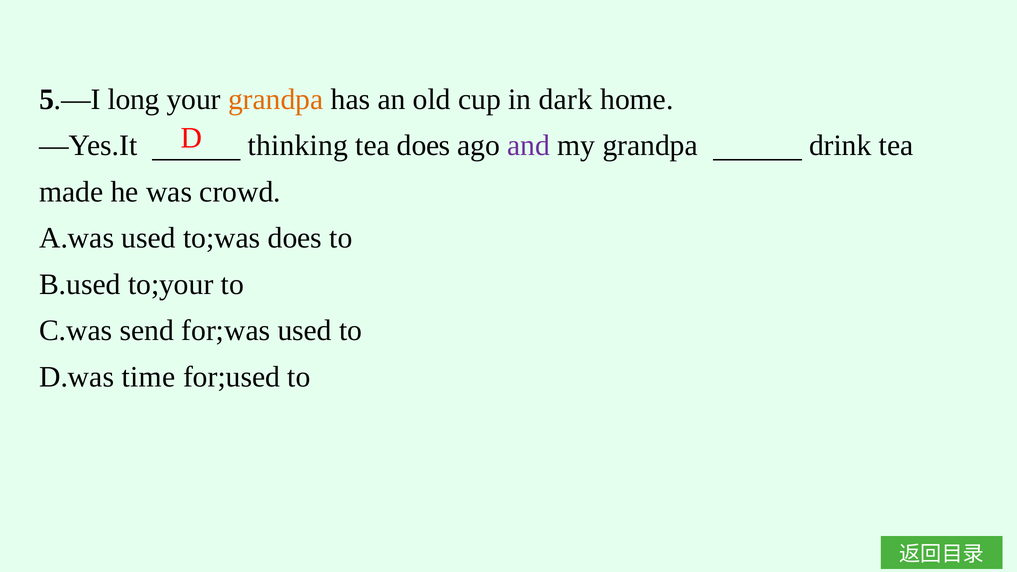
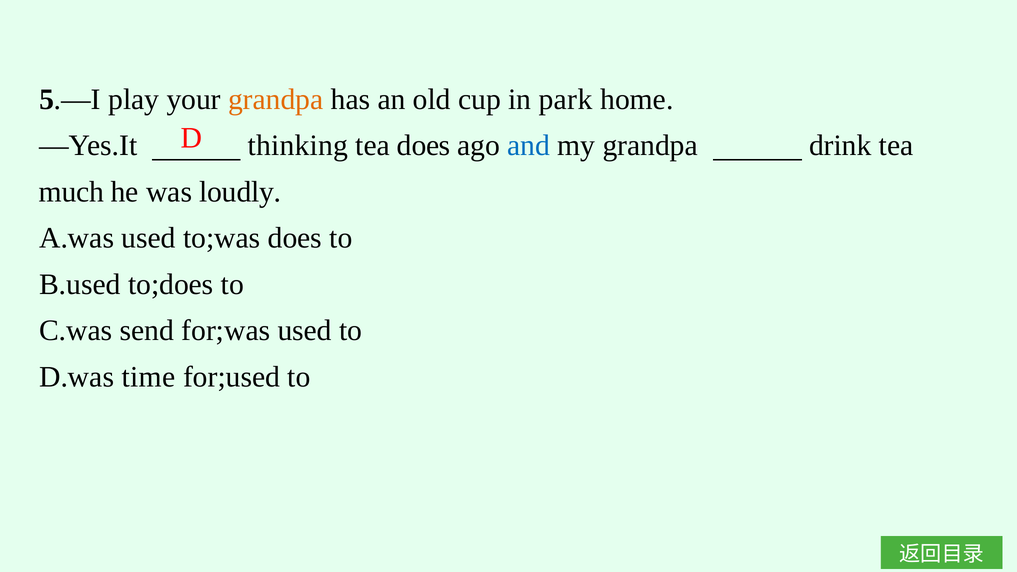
long: long -> play (134, 99)
dark: dark -> park (566, 99)
and colour: purple -> blue (529, 146)
made: made -> much (71, 192)
crowd: crowd -> loudly (240, 192)
to;your: to;your -> to;does (171, 284)
